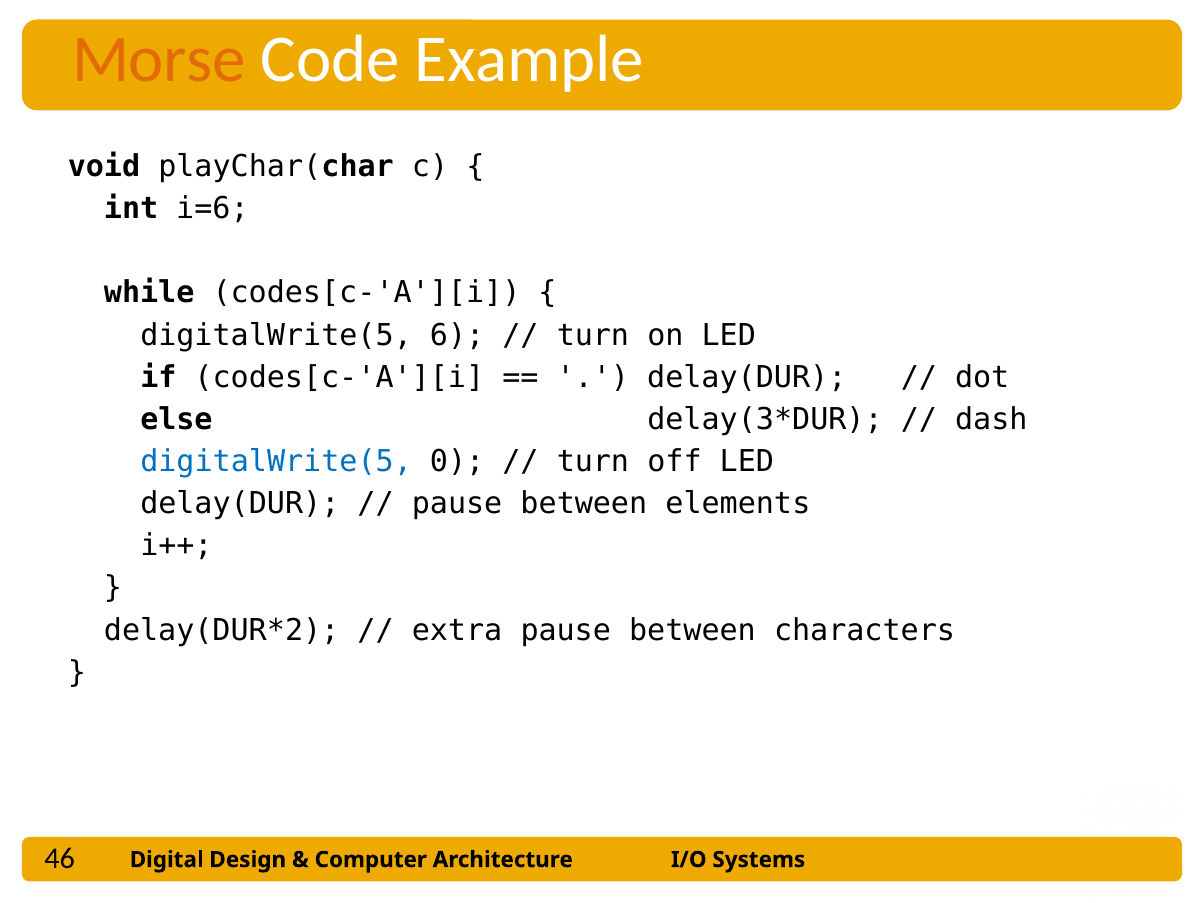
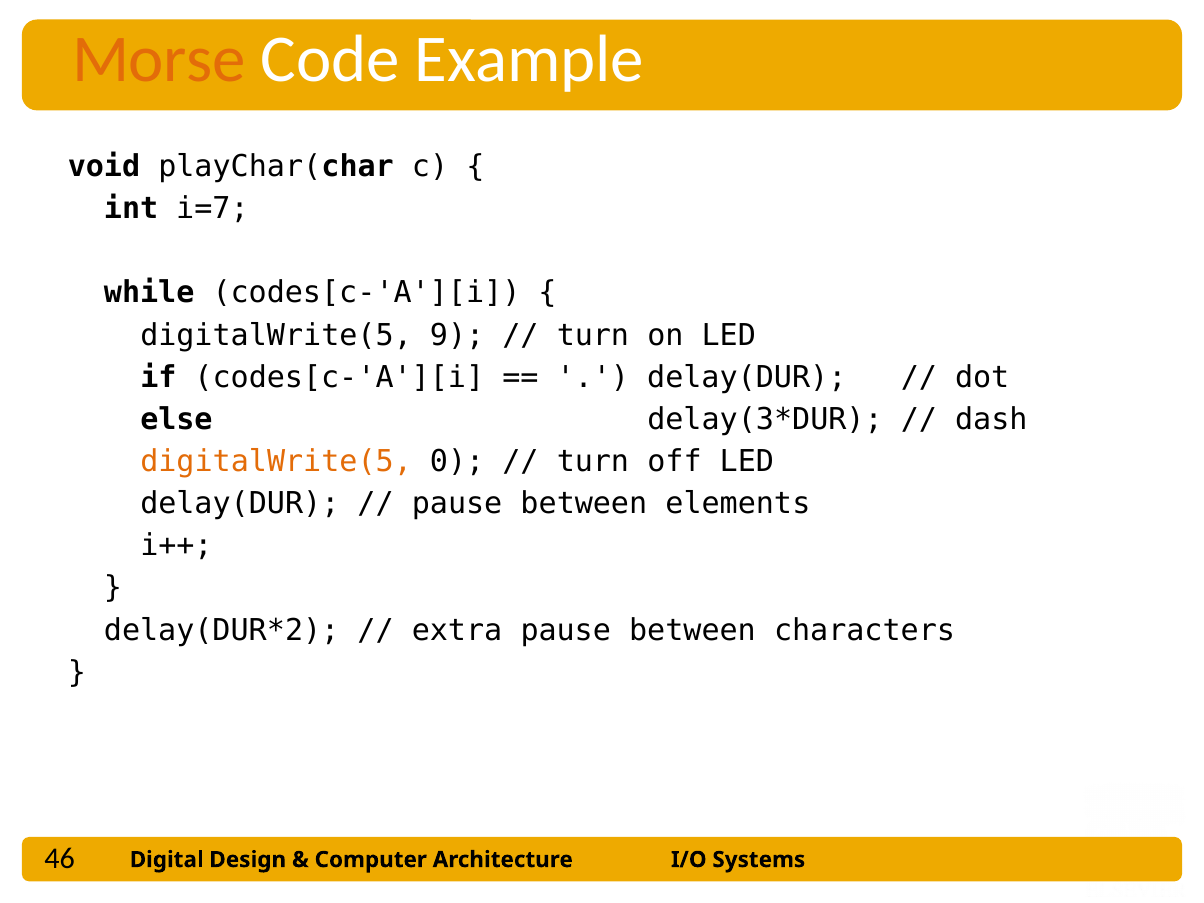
i=6: i=6 -> i=7 (212, 209)
6: 6 -> 9 (457, 335)
digitalWrite(5 colour: blue -> orange (276, 462)
